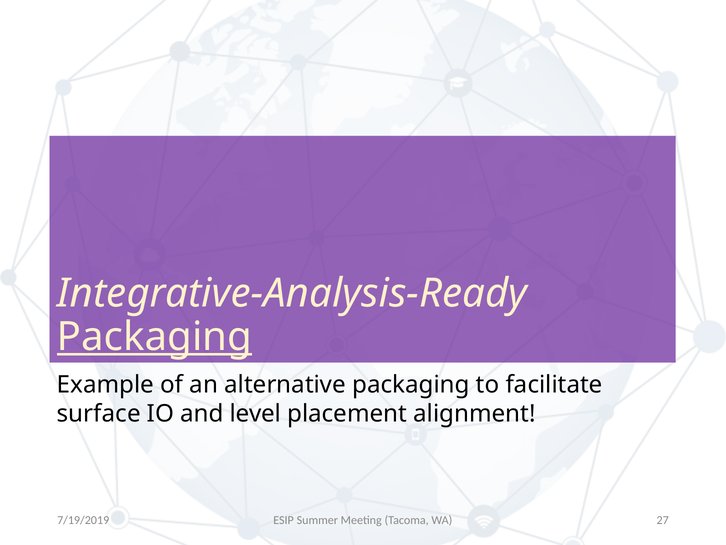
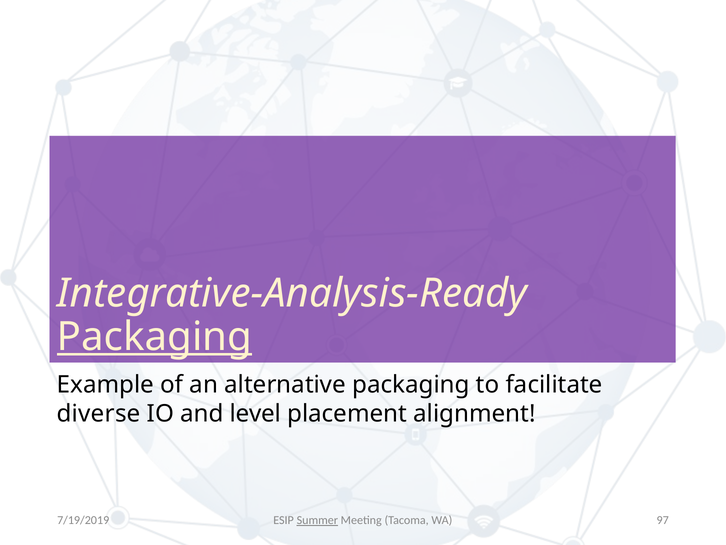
surface: surface -> diverse (99, 413)
Summer underline: none -> present (317, 520)
27: 27 -> 97 (663, 520)
